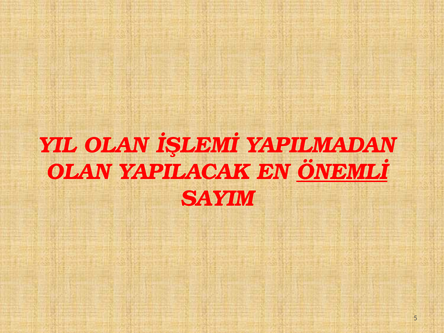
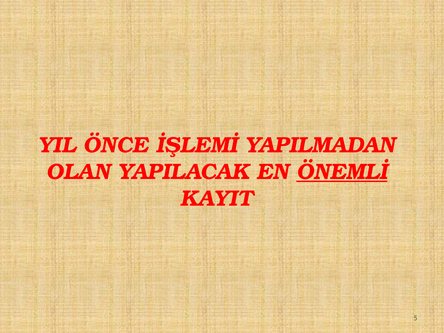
YIL OLAN: OLAN -> ÖNCE (116, 145)
SAYIM: SAYIM -> KAYIT (217, 198)
